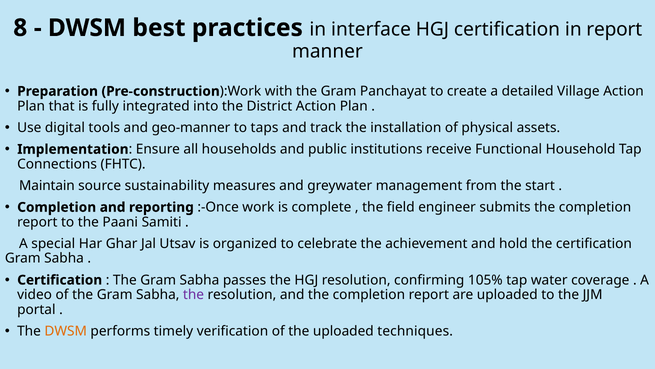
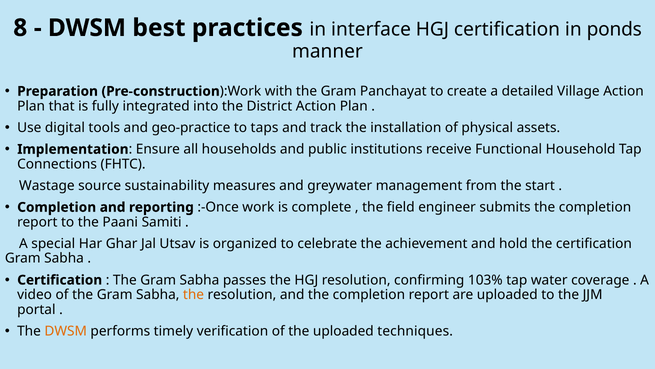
in report: report -> ponds (614, 30)
geo-manner: geo-manner -> geo-practice (191, 127)
Maintain: Maintain -> Wastage (47, 185)
105%: 105% -> 103% (485, 280)
the colour: purple -> orange (194, 294)
